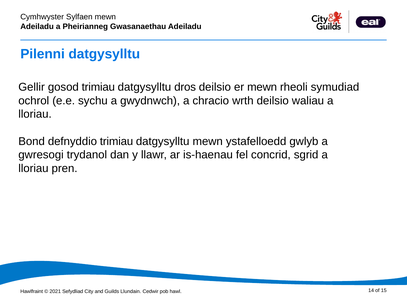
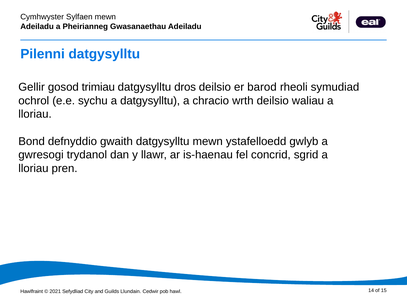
er mewn: mewn -> barod (262, 87)
a gwydnwch: gwydnwch -> datgysylltu (150, 101)
defnyddio trimiau: trimiau -> gwaith (116, 141)
